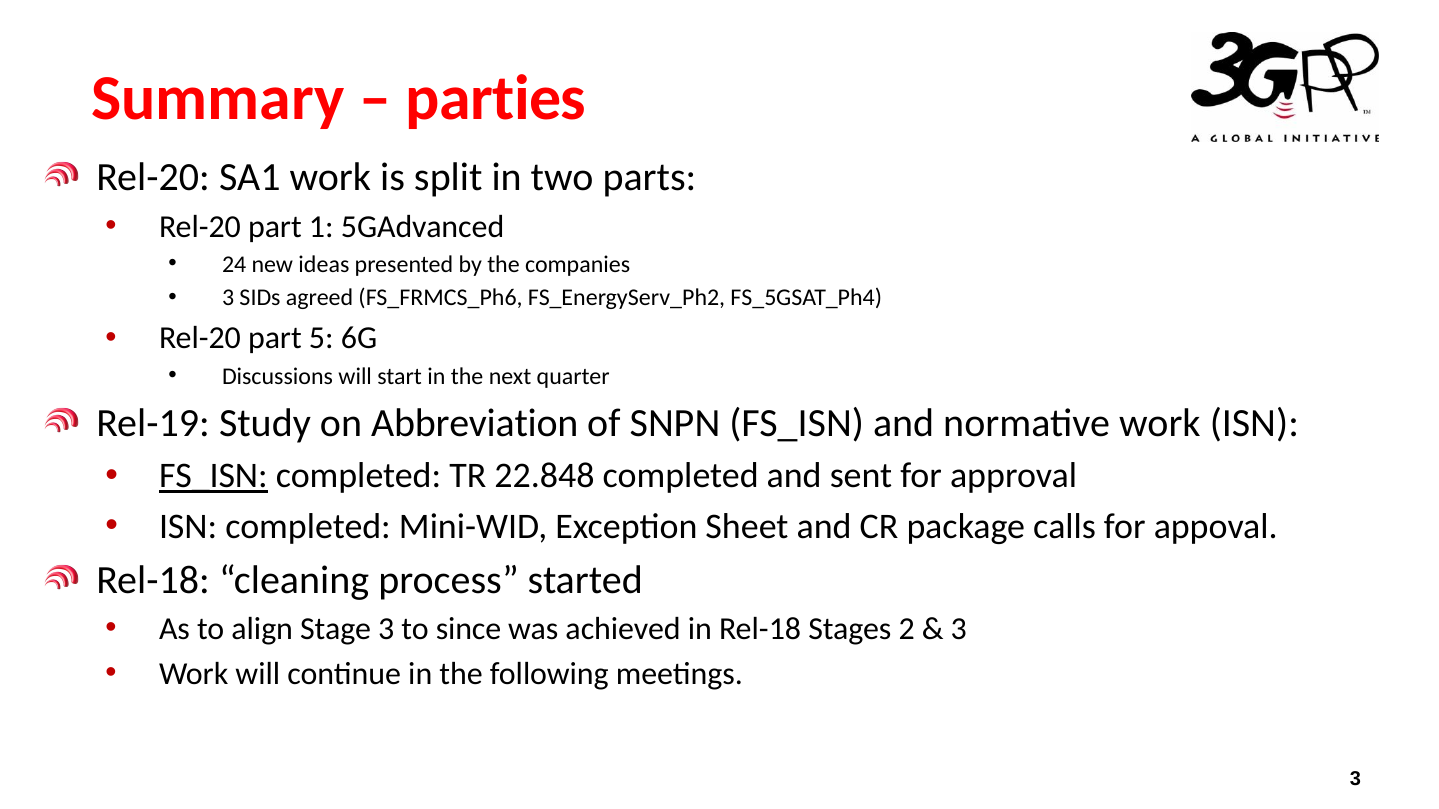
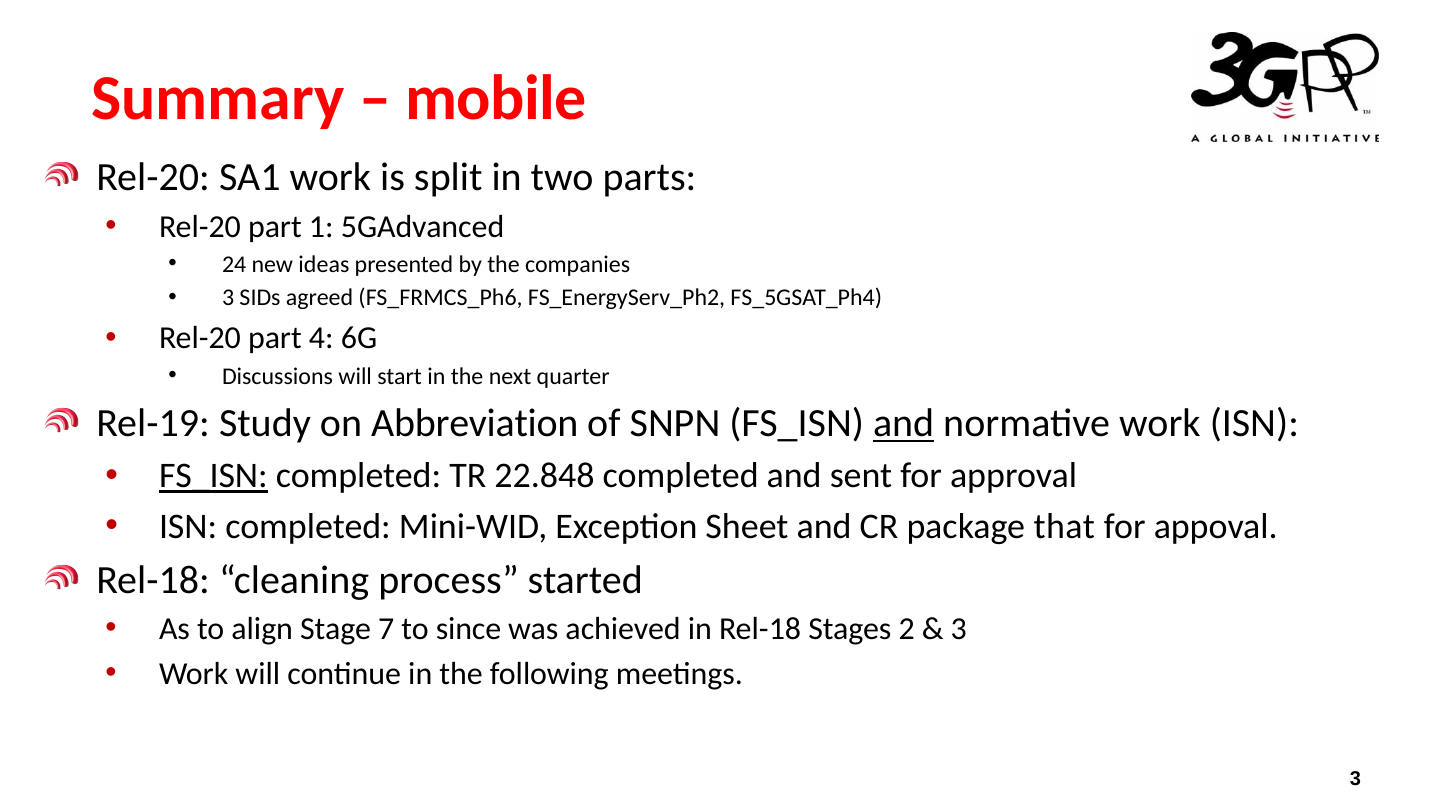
parties: parties -> mobile (496, 99)
5: 5 -> 4 (321, 339)
and underline: none -> present (904, 424)
calls: calls -> that (1064, 527)
Stage 3: 3 -> 7 (386, 630)
